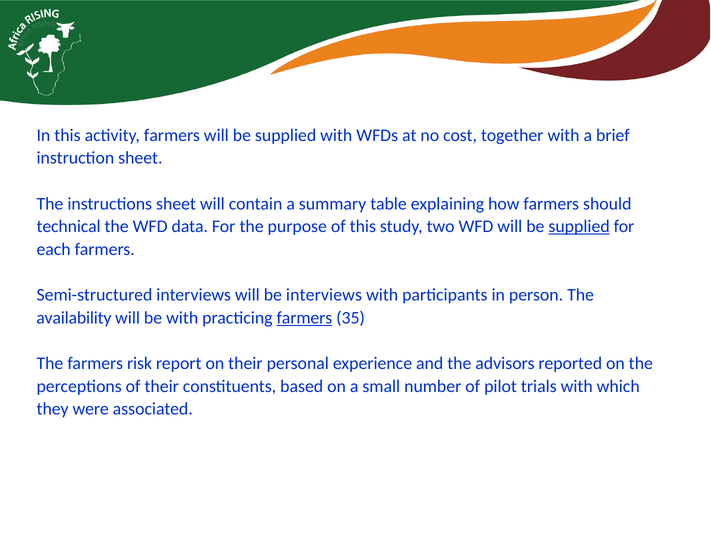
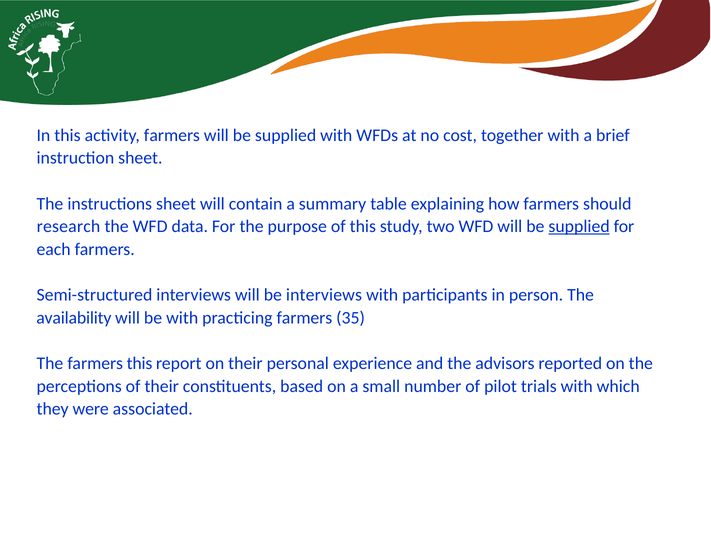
technical: technical -> research (68, 227)
farmers underline: present -> none (304, 318)
farmers risk: risk -> this (140, 364)
